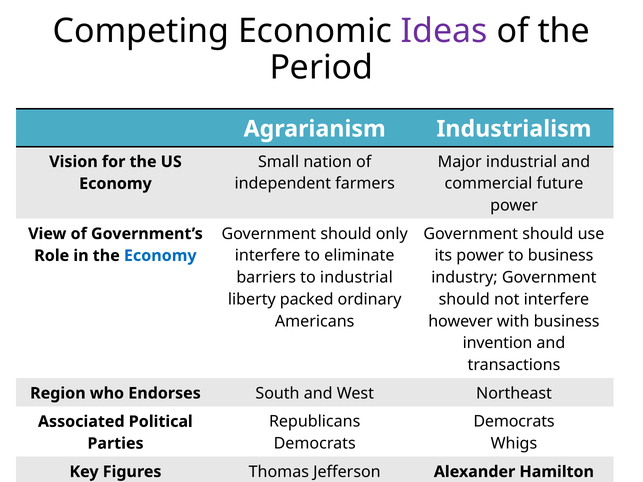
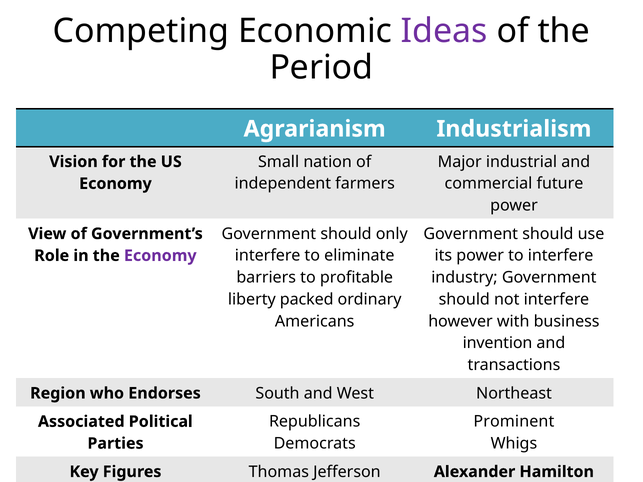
to business: business -> interfere (561, 256)
Economy colour: blue -> purple (160, 256)
to industrial: industrial -> profitable (357, 278)
Democrats: Democrats -> Prominent (514, 422)
